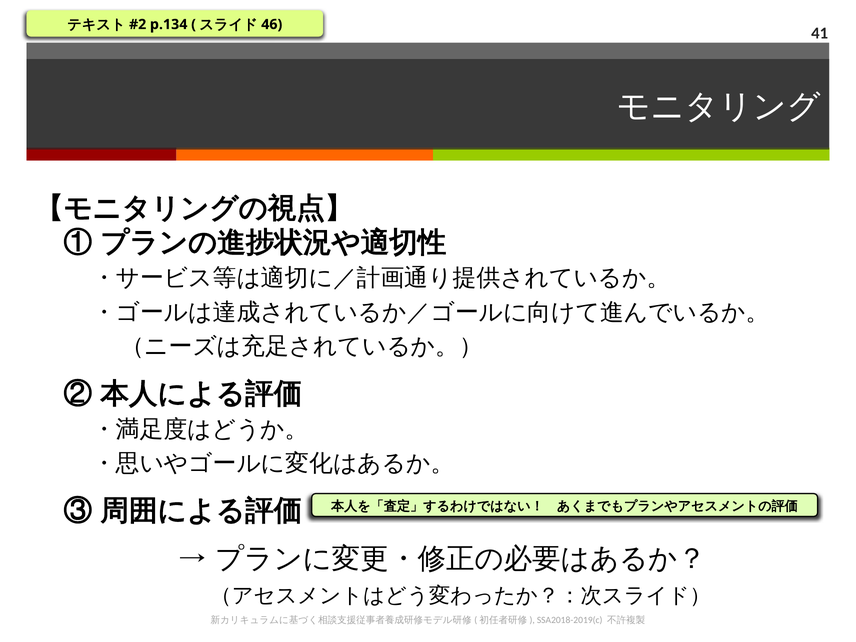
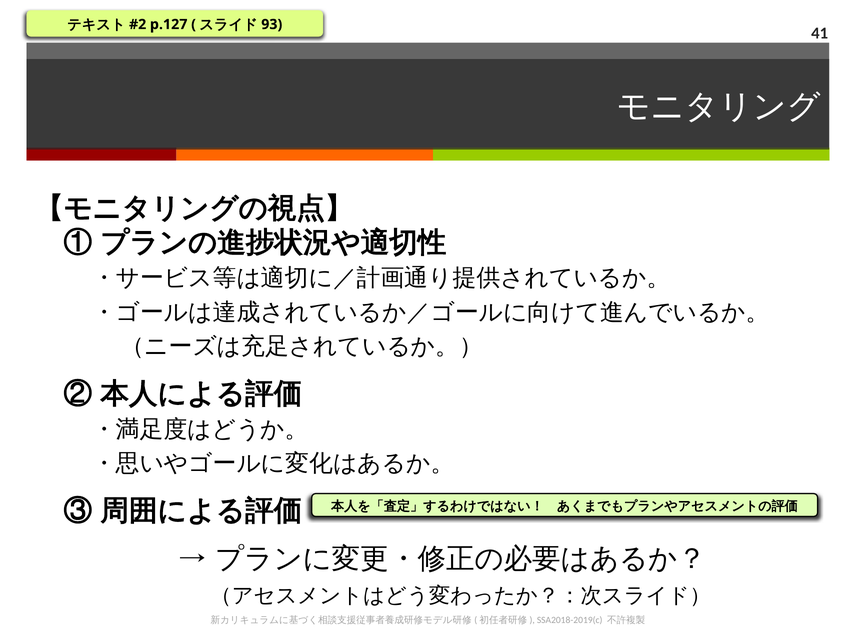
p.134: p.134 -> p.127 (169, 24)
46: 46 -> 93 (272, 24)
